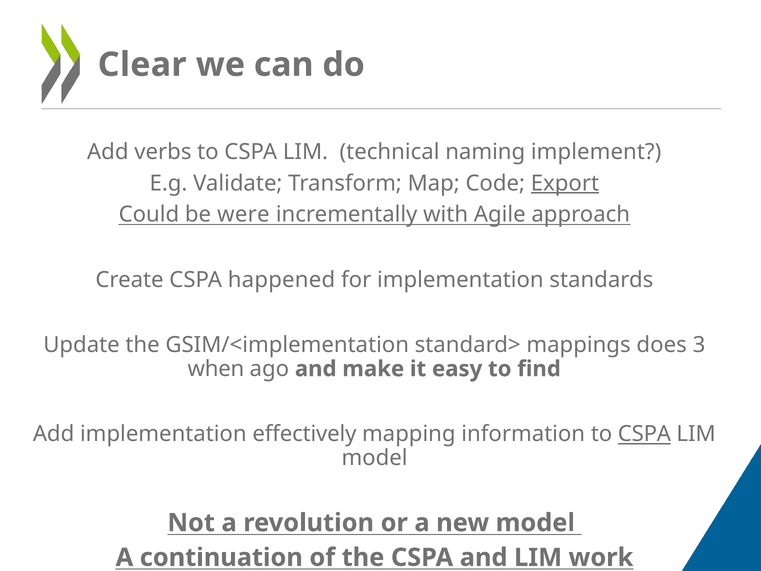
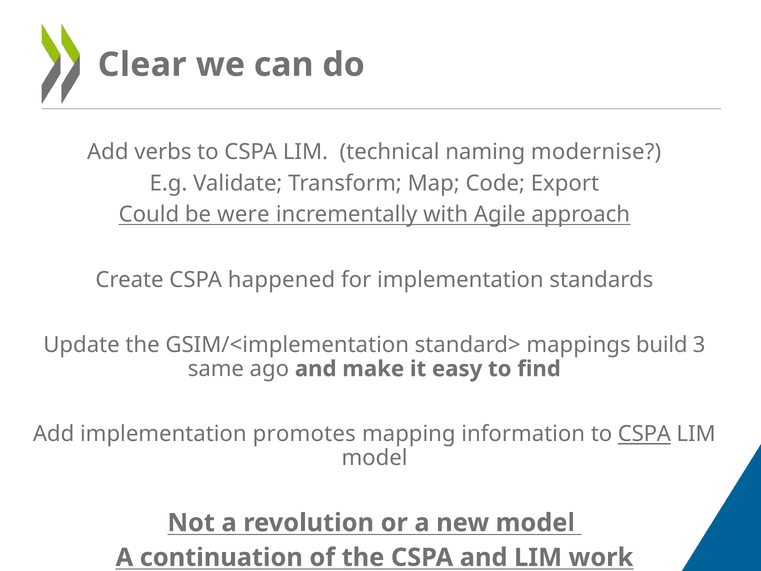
implement: implement -> modernise (596, 152)
Export underline: present -> none (565, 183)
does: does -> build (662, 345)
when: when -> same (216, 369)
effectively: effectively -> promotes (304, 434)
